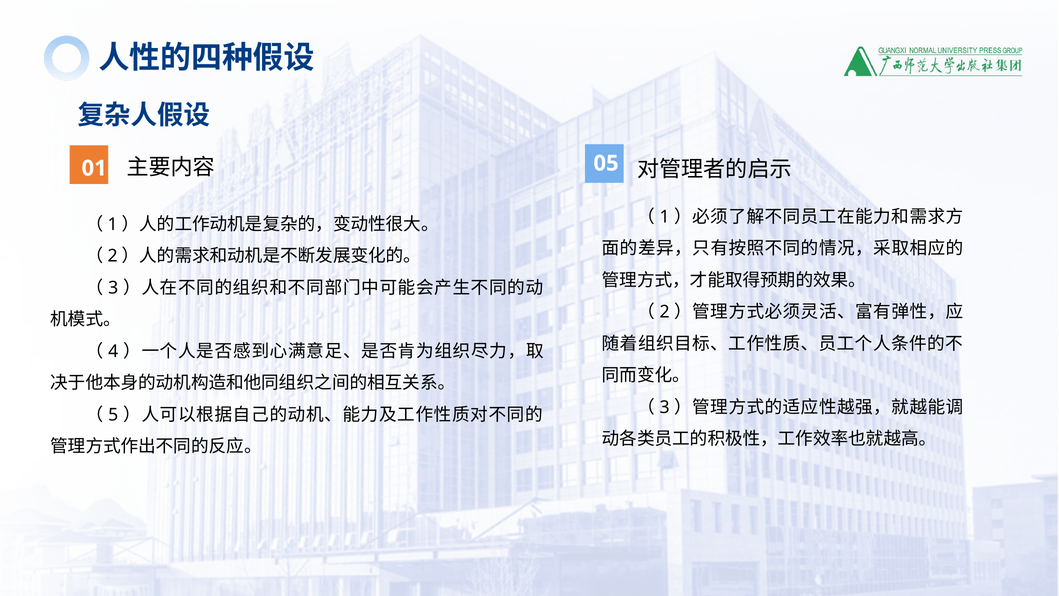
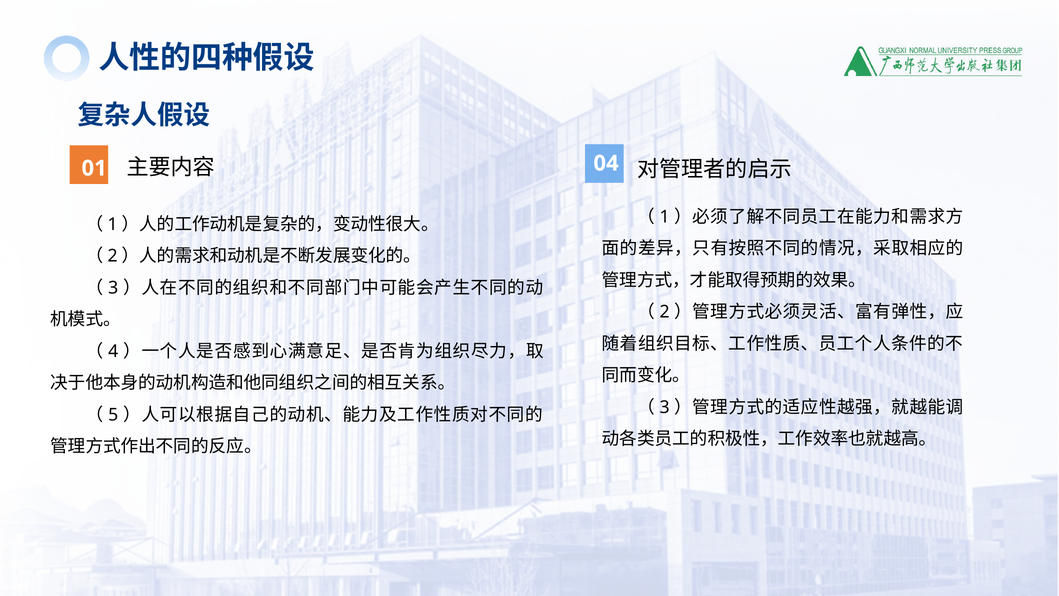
05: 05 -> 04 (606, 163)
